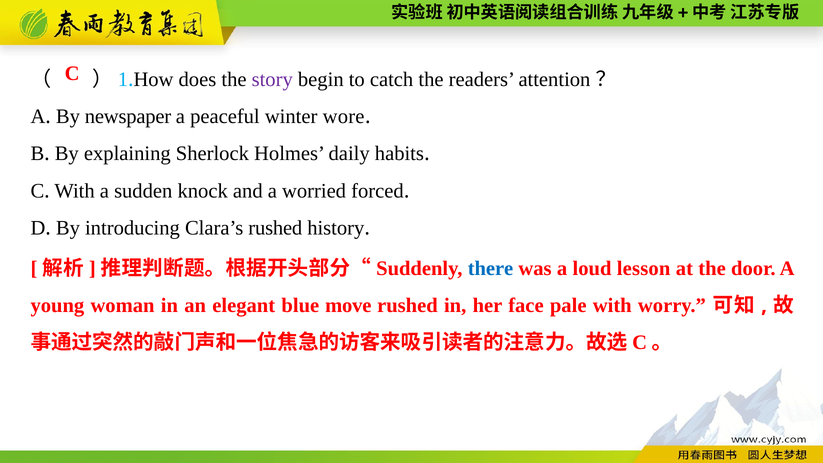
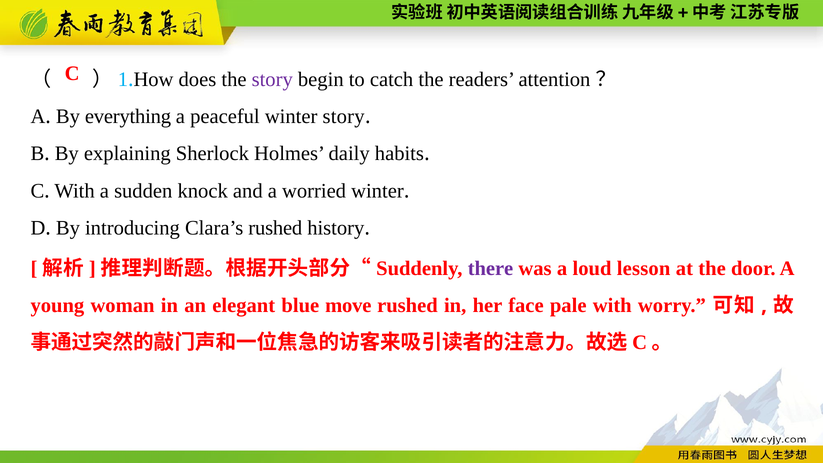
newspaper: newspaper -> everything (128, 117)
winter wore: wore -> story (344, 117)
worried forced: forced -> winter (377, 191)
there colour: blue -> purple (491, 269)
